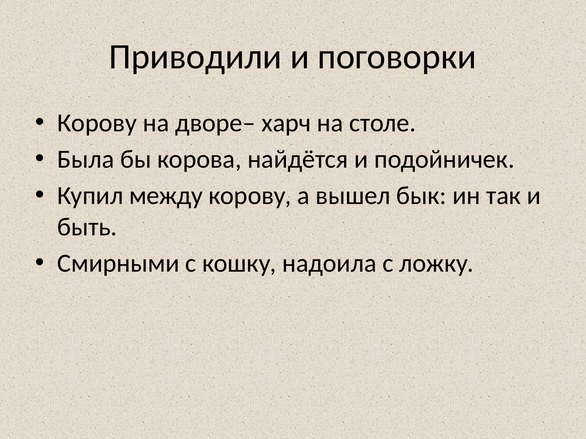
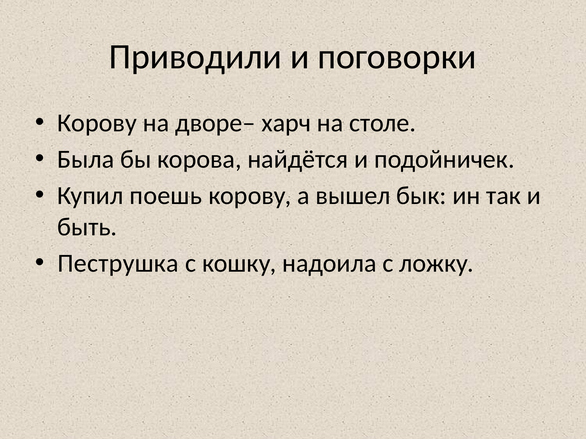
между: между -> поешь (166, 196)
Смирными: Смирными -> Пеструшка (118, 264)
